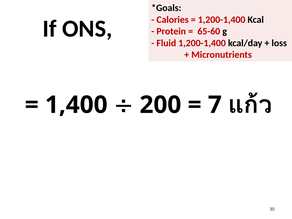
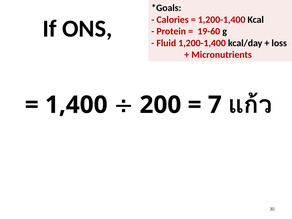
65-60: 65-60 -> 19-60 (209, 31)
